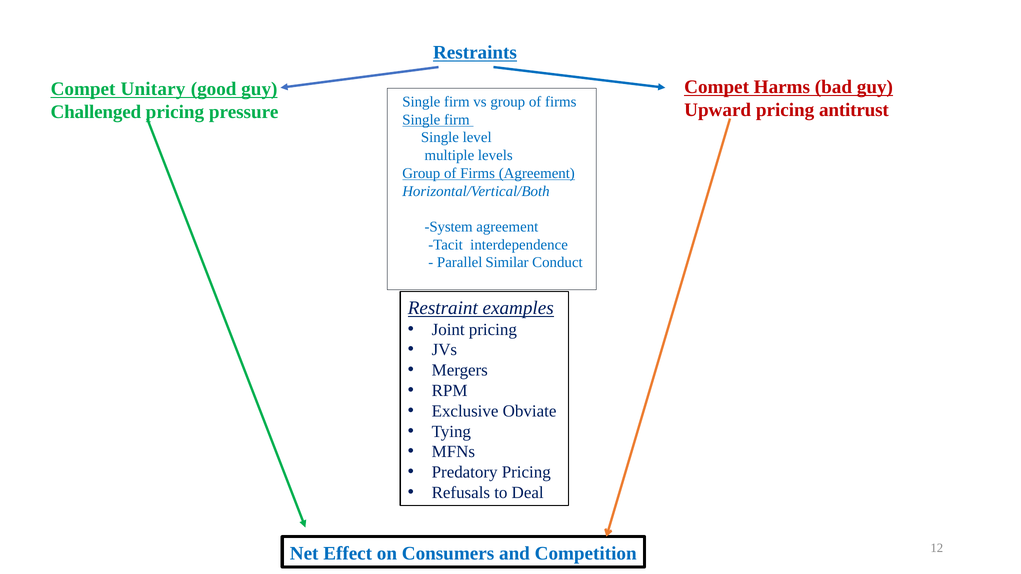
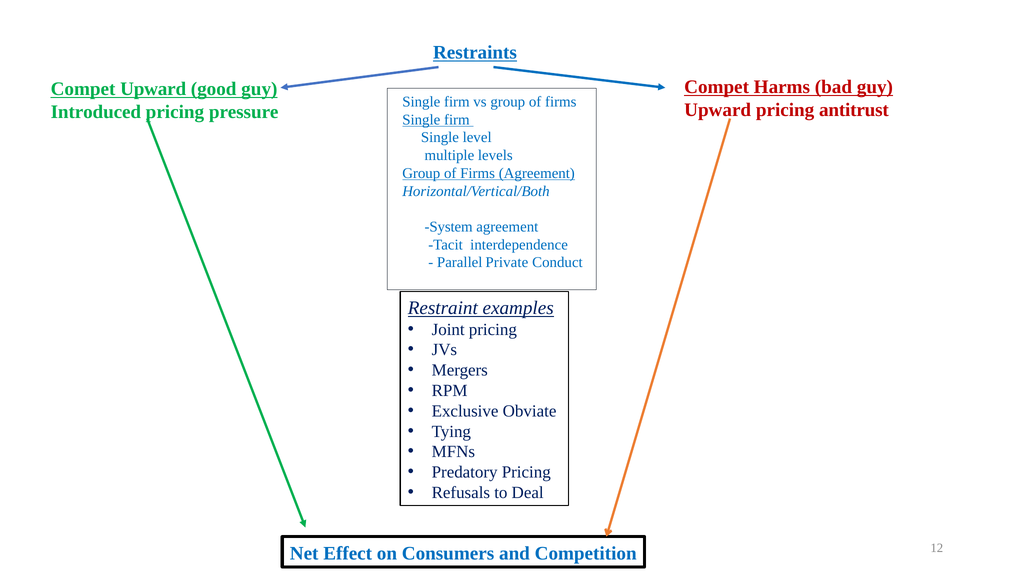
Compet Unitary: Unitary -> Upward (153, 89)
Challenged: Challenged -> Introduced (96, 112)
Similar: Similar -> Private (507, 263)
